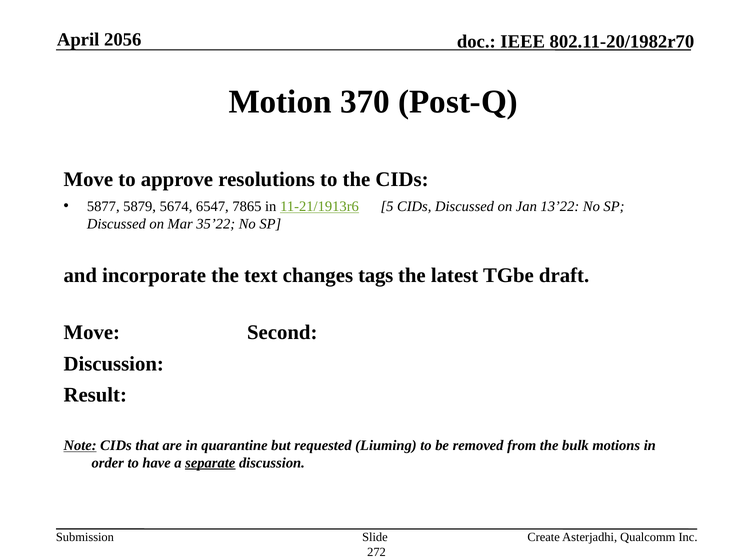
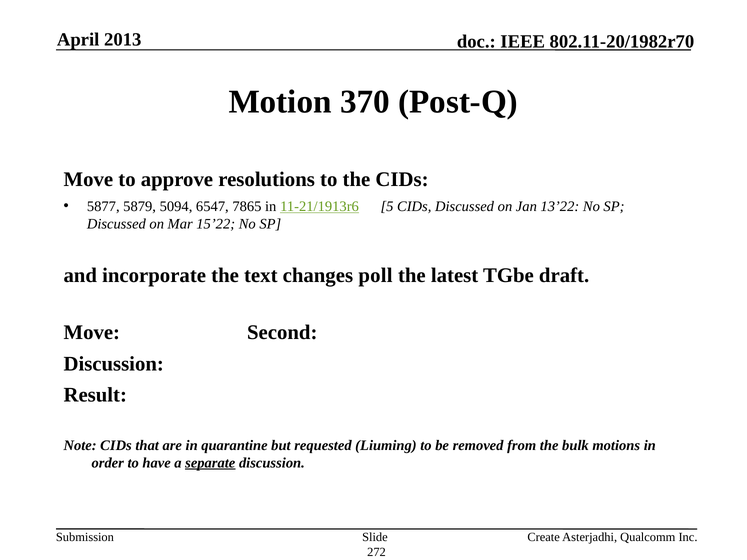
2056: 2056 -> 2013 (123, 40)
5674: 5674 -> 5094 (176, 206)
35’22: 35’22 -> 15’22 (216, 224)
tags: tags -> poll (376, 275)
Note underline: present -> none (80, 446)
